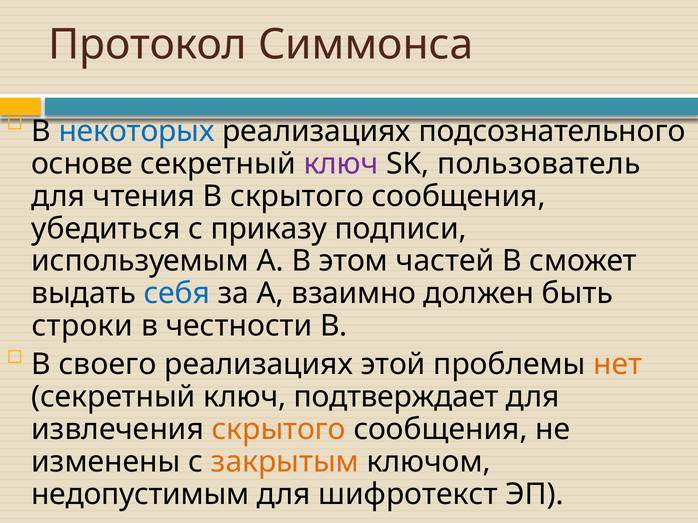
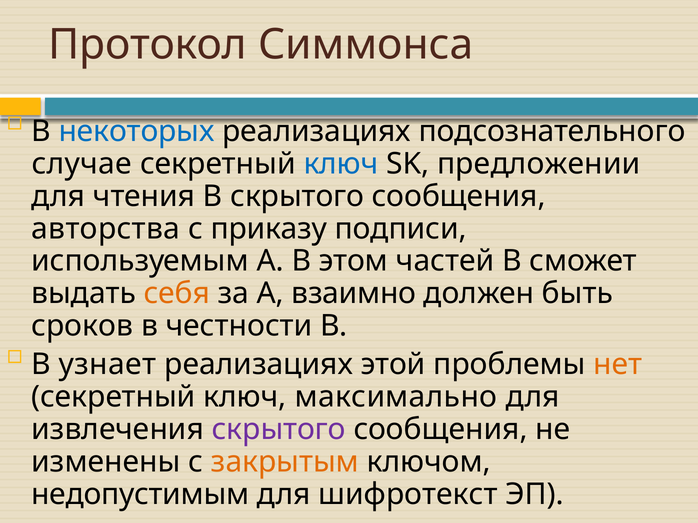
основе: основе -> случае (82, 164)
ключ colour: purple -> blue (341, 164)
пользователь: пользователь -> предложении (539, 164)
убедиться: убедиться -> авторства (106, 229)
себя colour: blue -> orange (177, 294)
строки: строки -> сроков (82, 326)
своего: своего -> узнает (107, 365)
подтверждает: подтверждает -> максимально (396, 397)
скрытого colour: orange -> purple (279, 430)
